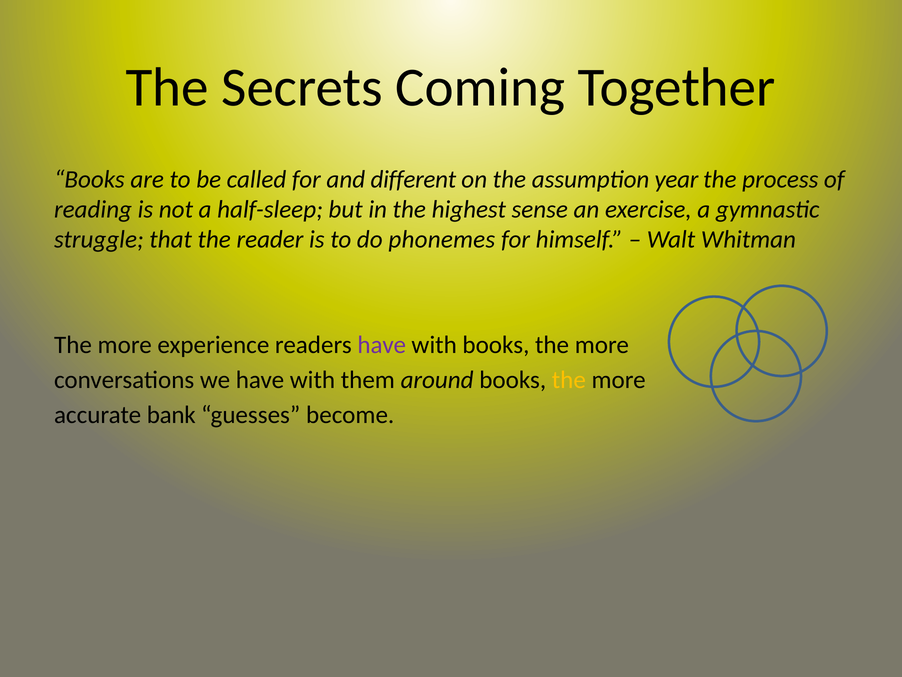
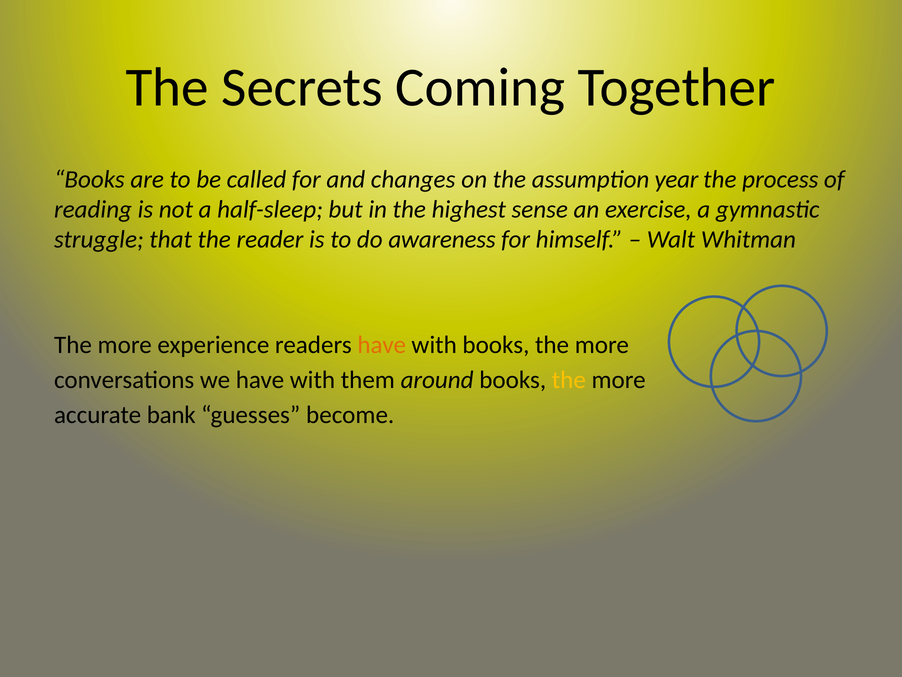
different: different -> changes (413, 179)
phonemes: phonemes -> awareness (442, 239)
have colour: purple -> orange (382, 345)
